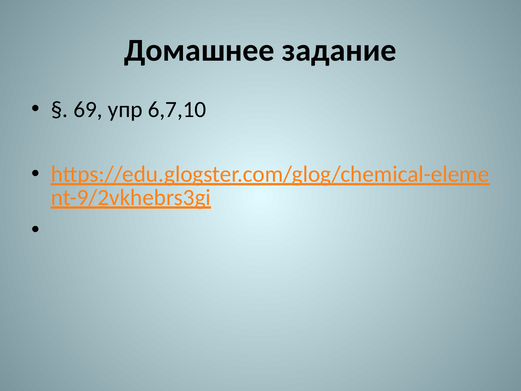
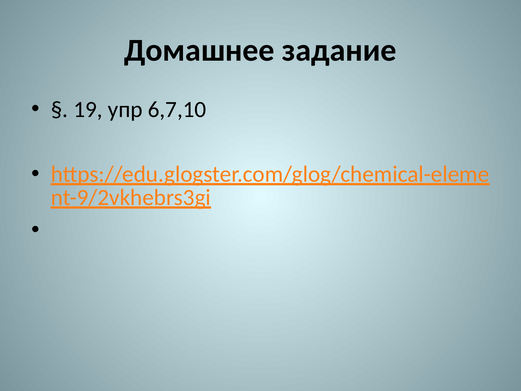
69: 69 -> 19 (88, 109)
